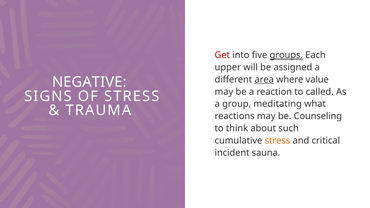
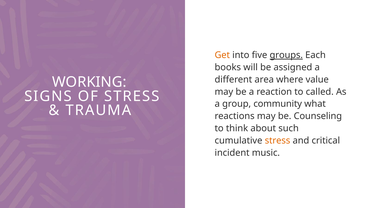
Get colour: red -> orange (222, 55)
upper: upper -> books (228, 67)
area underline: present -> none (264, 80)
NEGATIVE: NEGATIVE -> WORKING (89, 82)
meditating: meditating -> community (278, 104)
sauna: sauna -> music (266, 153)
